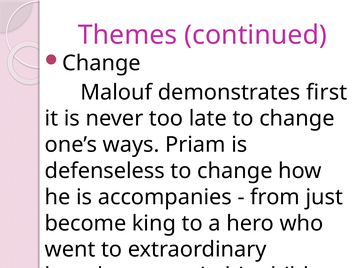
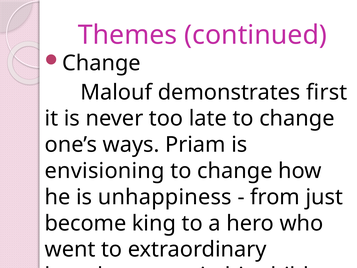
defenseless: defenseless -> envisioning (105, 171)
accompanies: accompanies -> unhappiness (165, 197)
